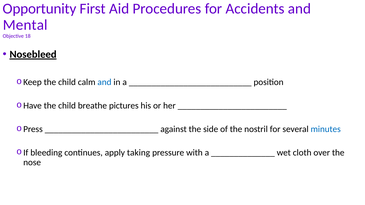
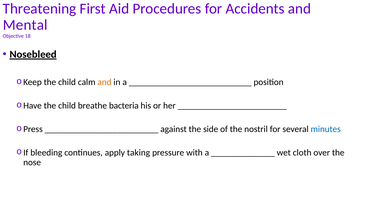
Opportunity: Opportunity -> Threatening (39, 9)
and colour: blue -> orange (104, 82)
pictures: pictures -> bacteria (124, 106)
